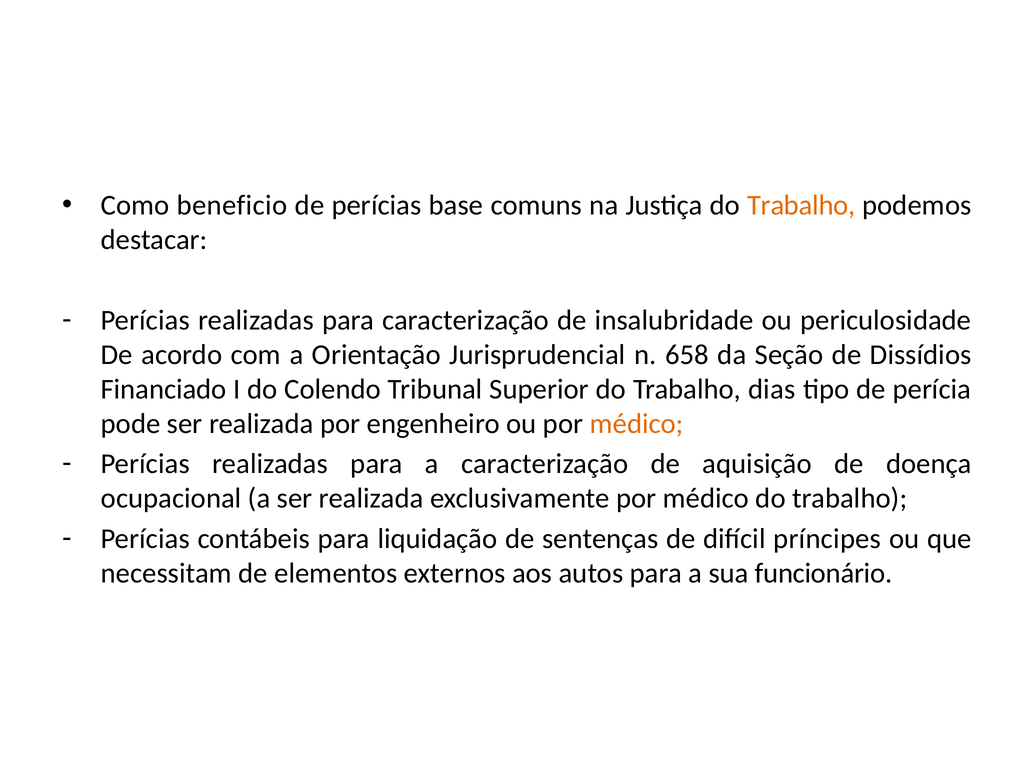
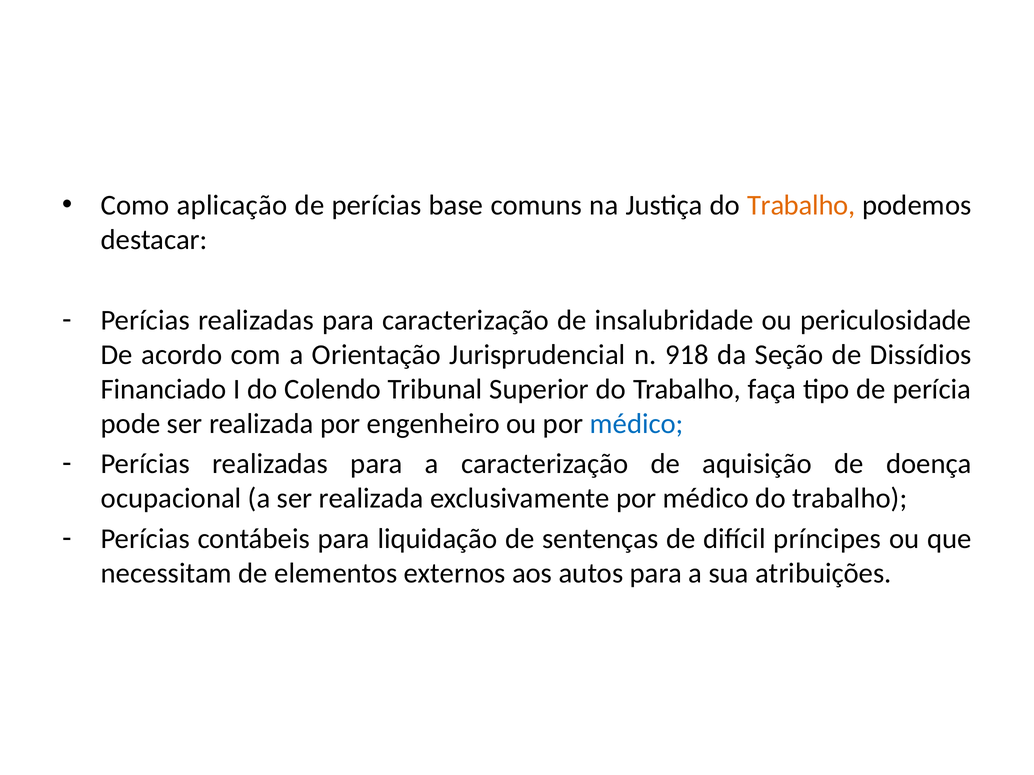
beneficio: beneficio -> aplicação (232, 205)
658: 658 -> 918 (687, 355)
dias: dias -> faça (772, 390)
médico colour: orange -> blue (637, 424)
funcionário: funcionário -> atribuições (823, 574)
